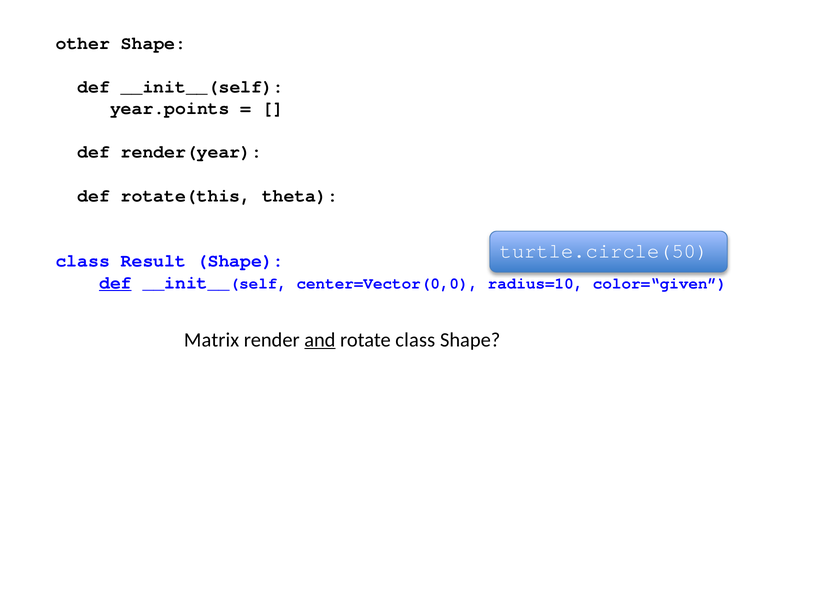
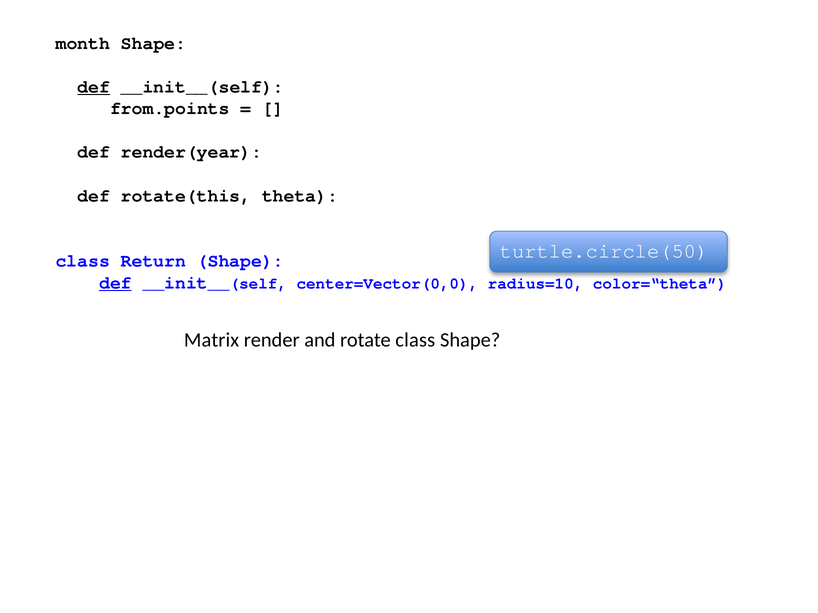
other: other -> month (83, 43)
def underline: none -> present (94, 87)
year.points: year.points -> from.points (170, 108)
Result: Result -> Return (153, 261)
color=“given: color=“given -> color=“theta (660, 284)
and underline: present -> none (320, 340)
